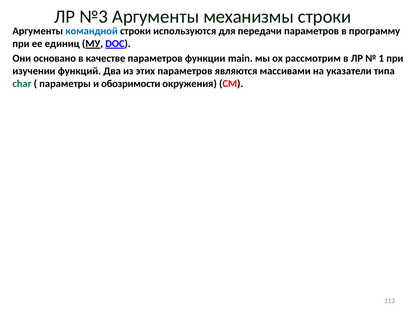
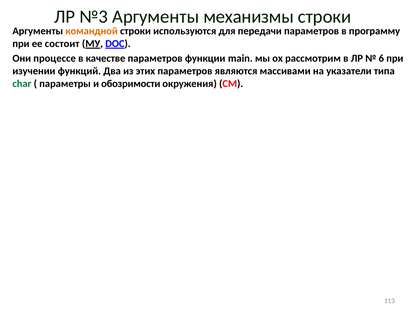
командной colour: blue -> orange (92, 31)
единиц: единиц -> состоит (62, 44)
основано: основано -> процессе (55, 59)
1: 1 -> 6 (381, 59)
